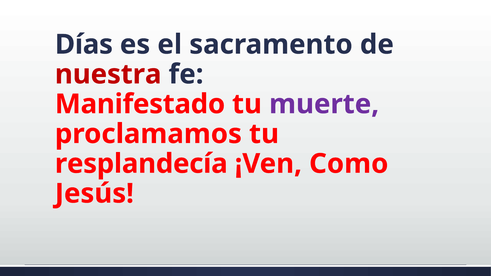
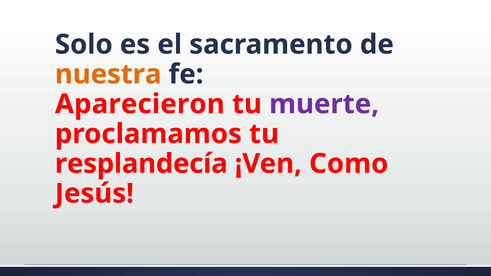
Días: Días -> Solo (84, 45)
nuestra colour: red -> orange (108, 74)
Manifestado: Manifestado -> Aparecieron (140, 104)
